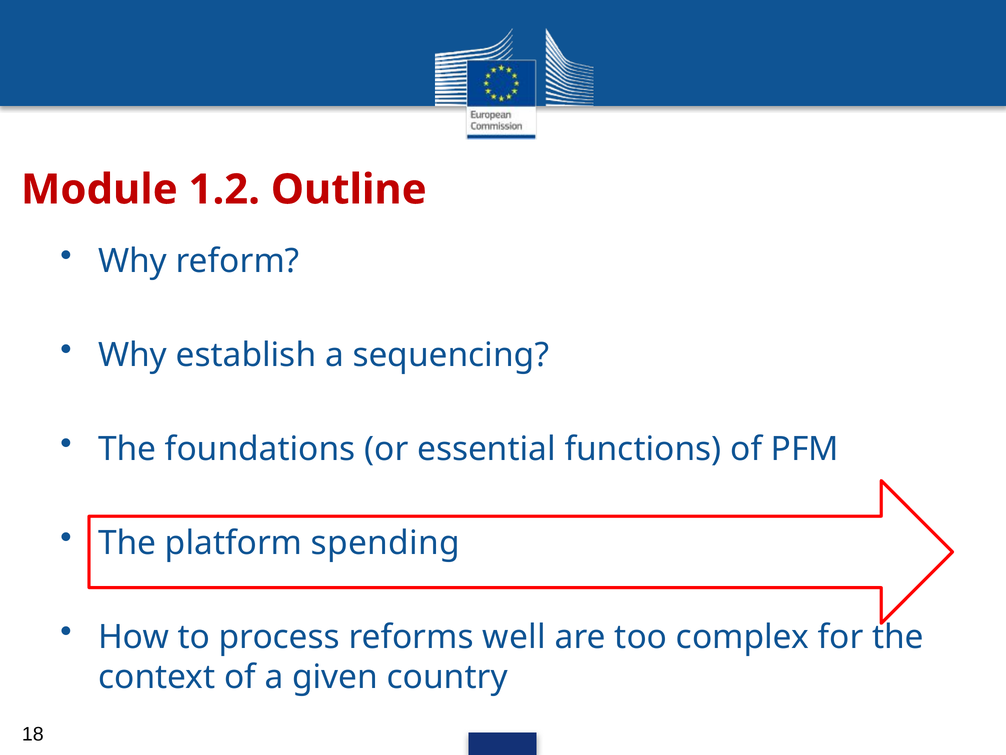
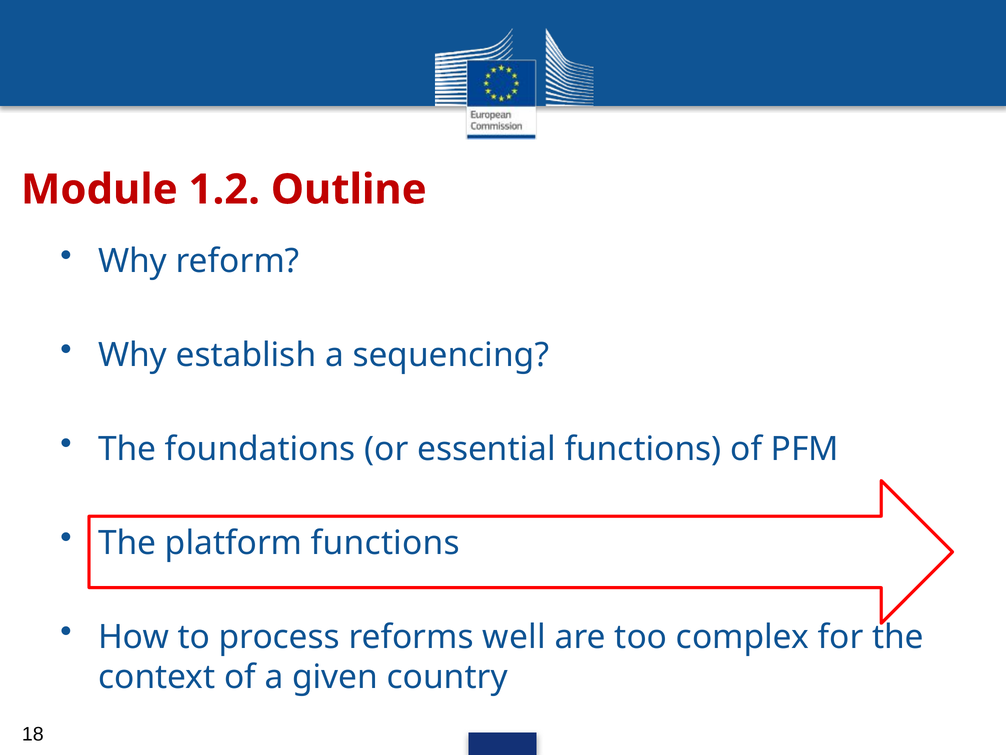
platform spending: spending -> functions (385, 543)
